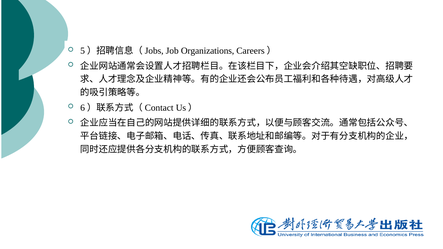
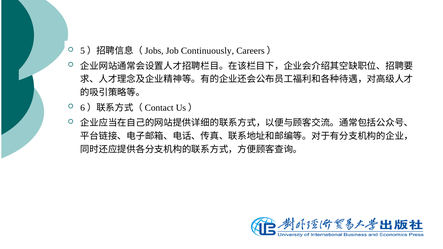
Organizations: Organizations -> Continuously (207, 51)
